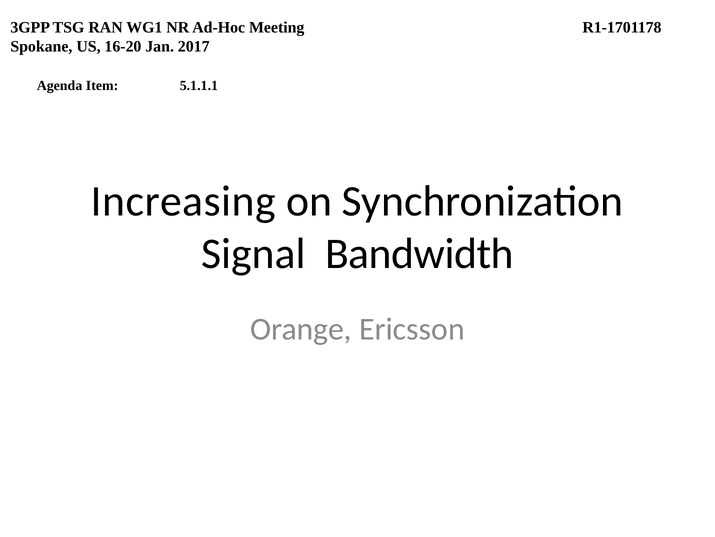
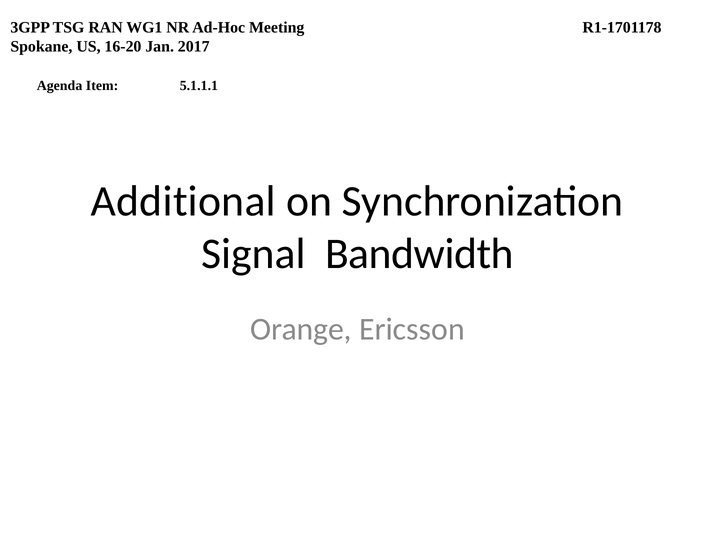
Increasing: Increasing -> Additional (183, 201)
